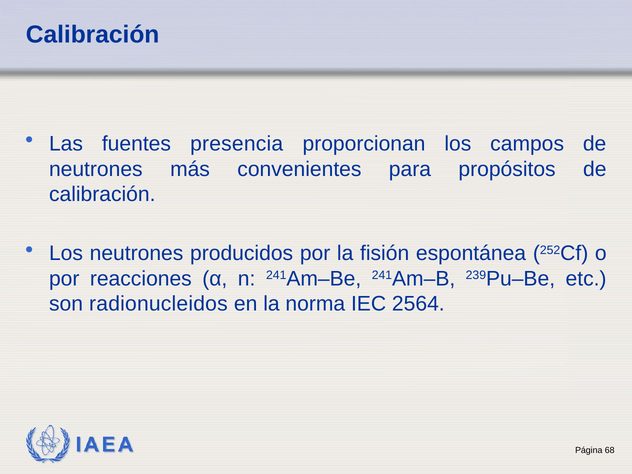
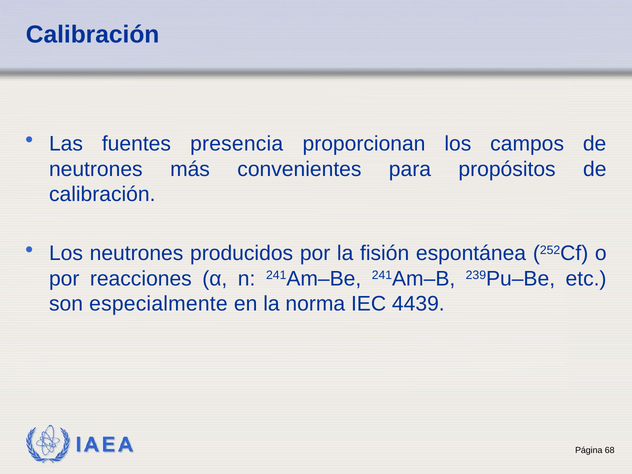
radionucleidos: radionucleidos -> especialmente (158, 304)
2564: 2564 -> 4439 (418, 304)
